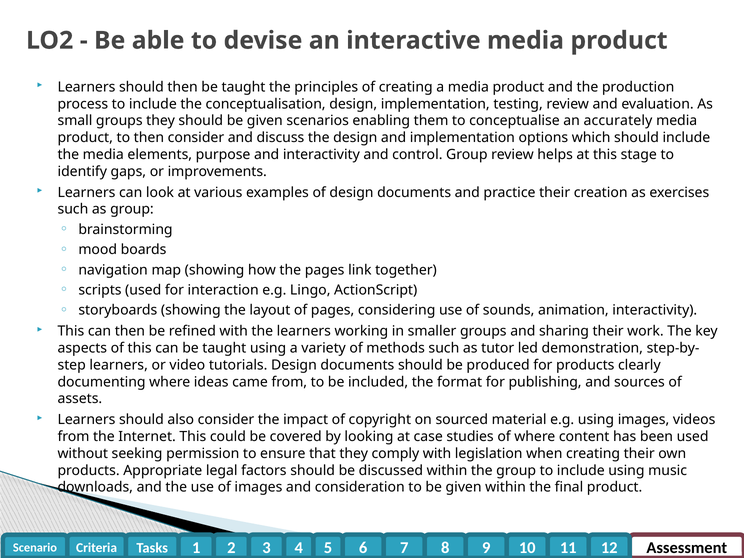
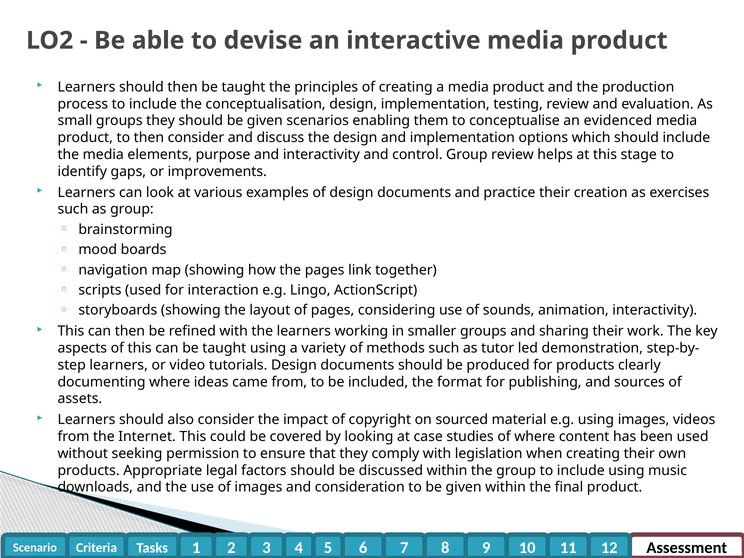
accurately: accurately -> evidenced (618, 121)
